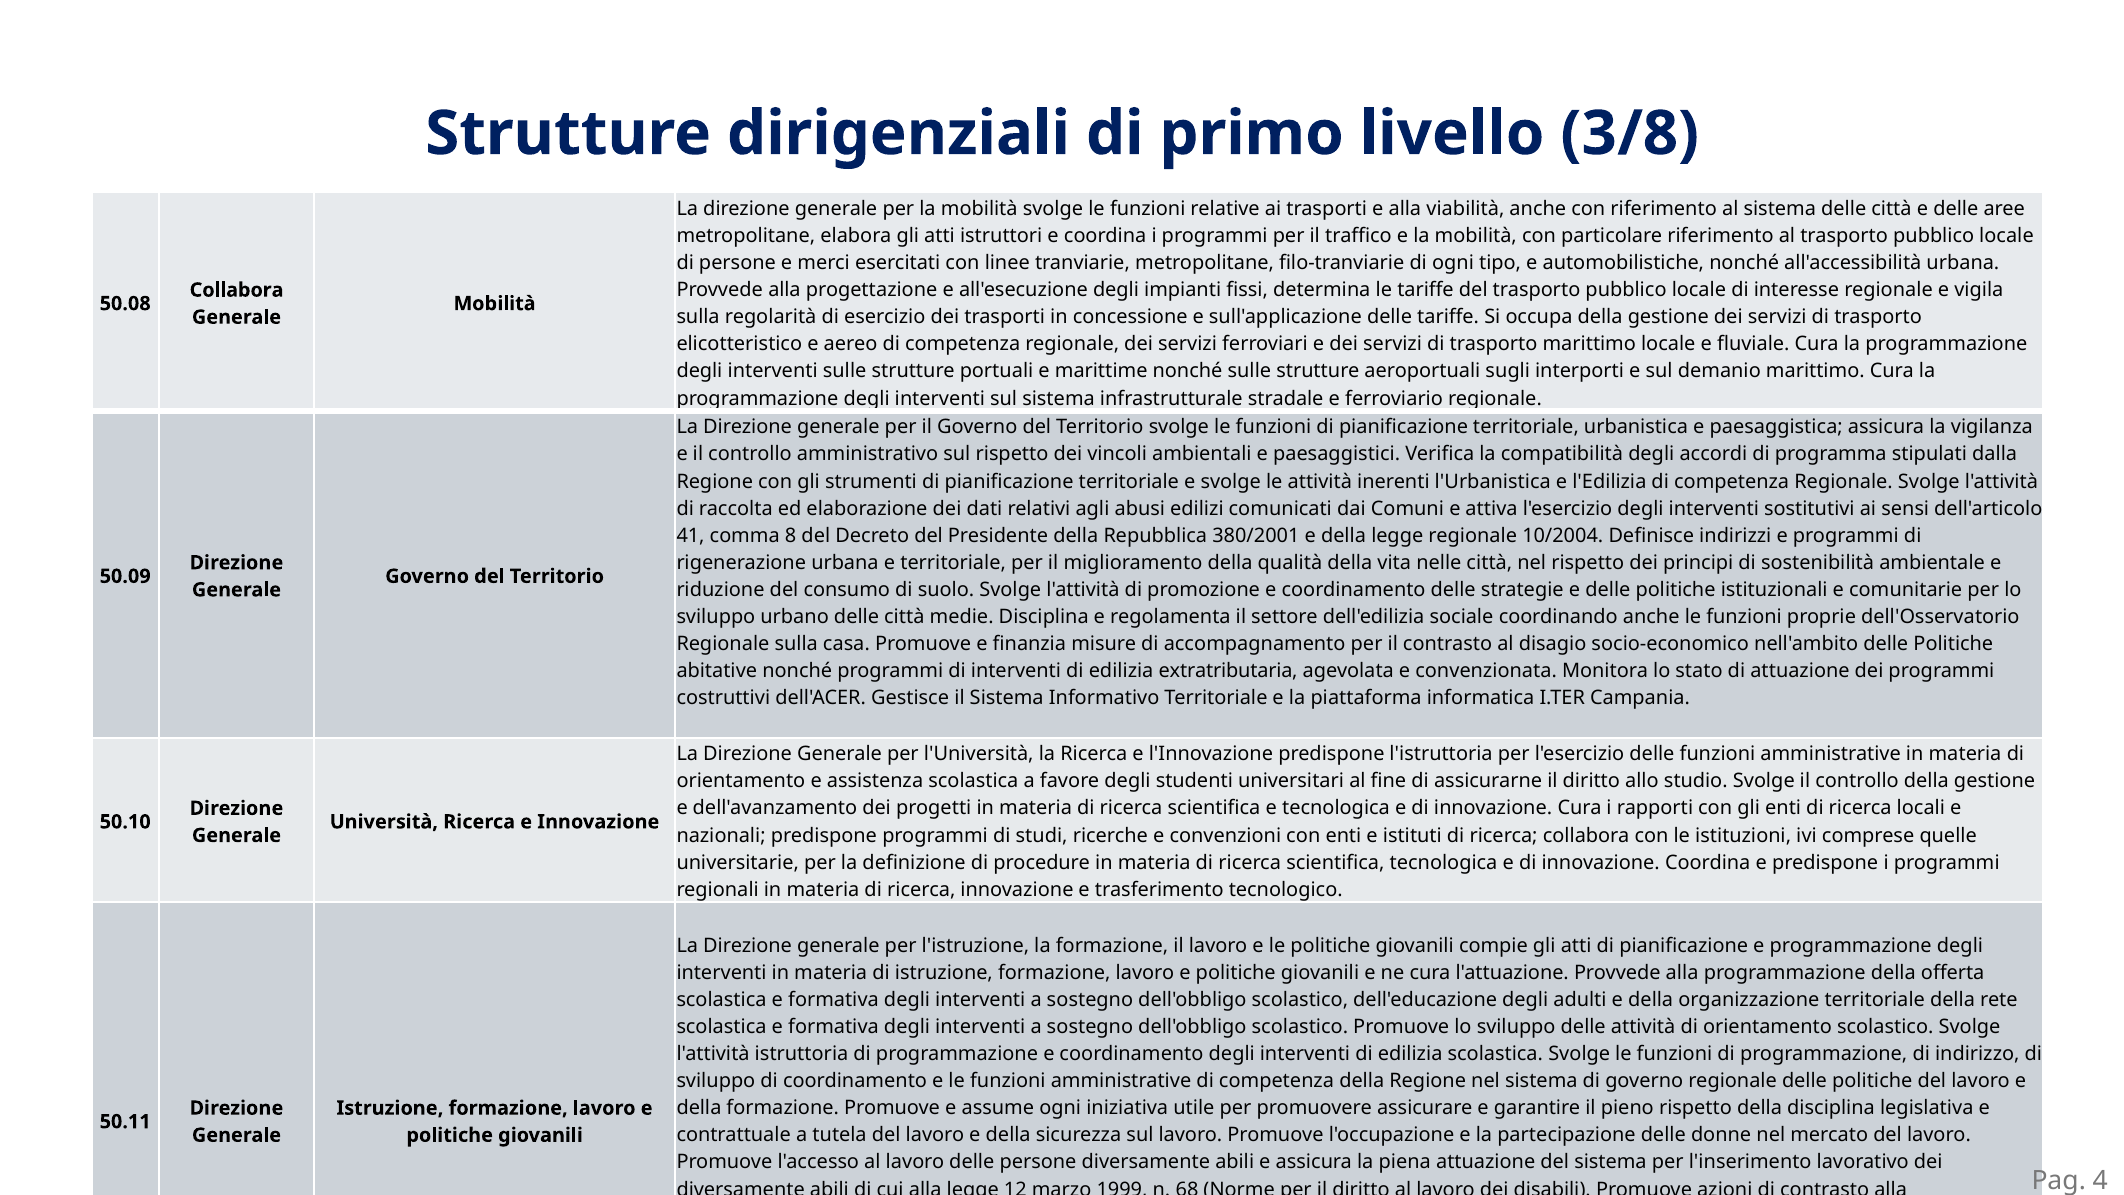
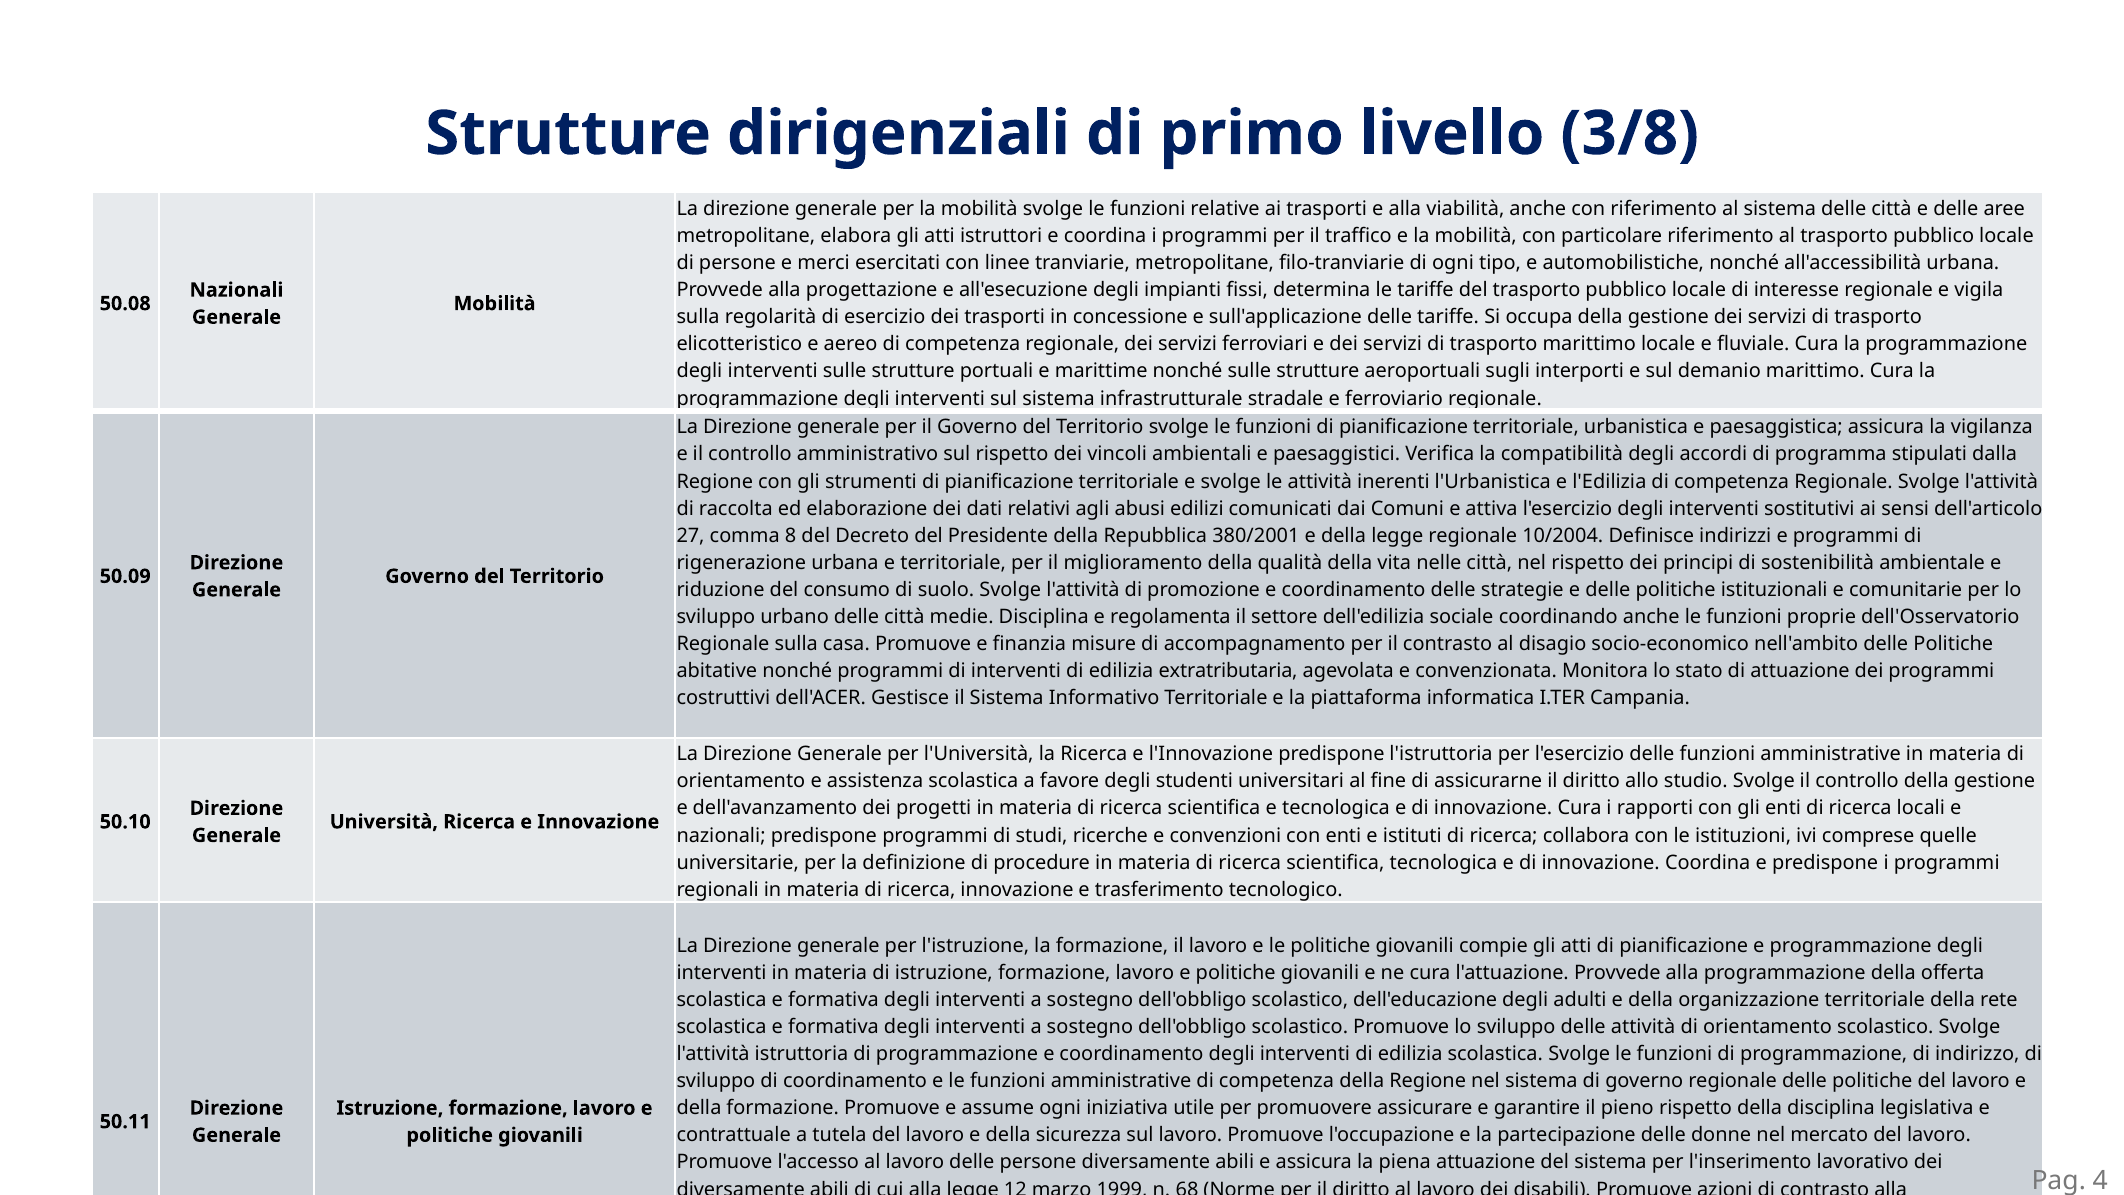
Collabora: Collabora -> Nazionali (236, 290)
41: 41 -> 27 (691, 536)
